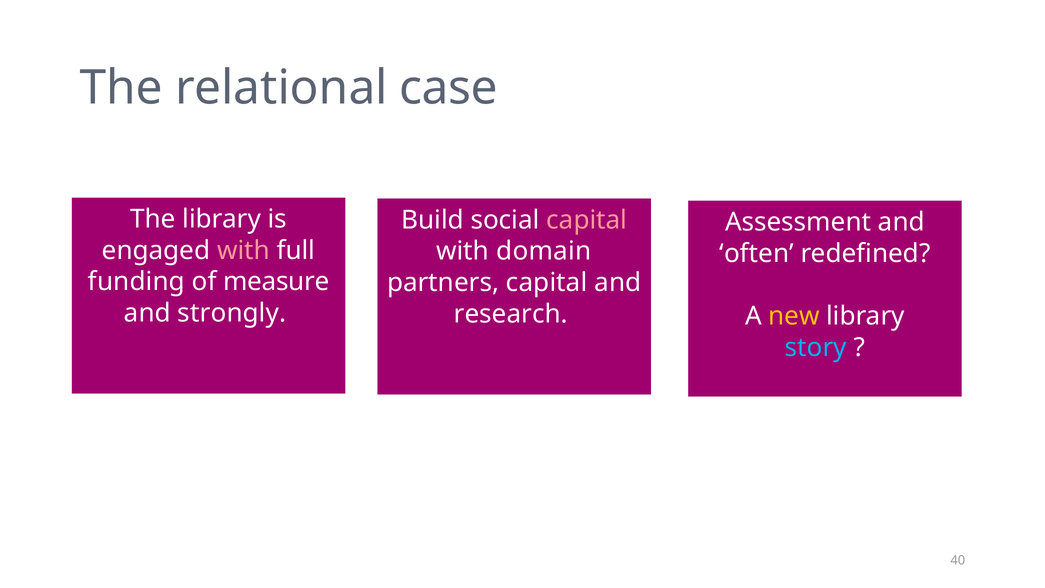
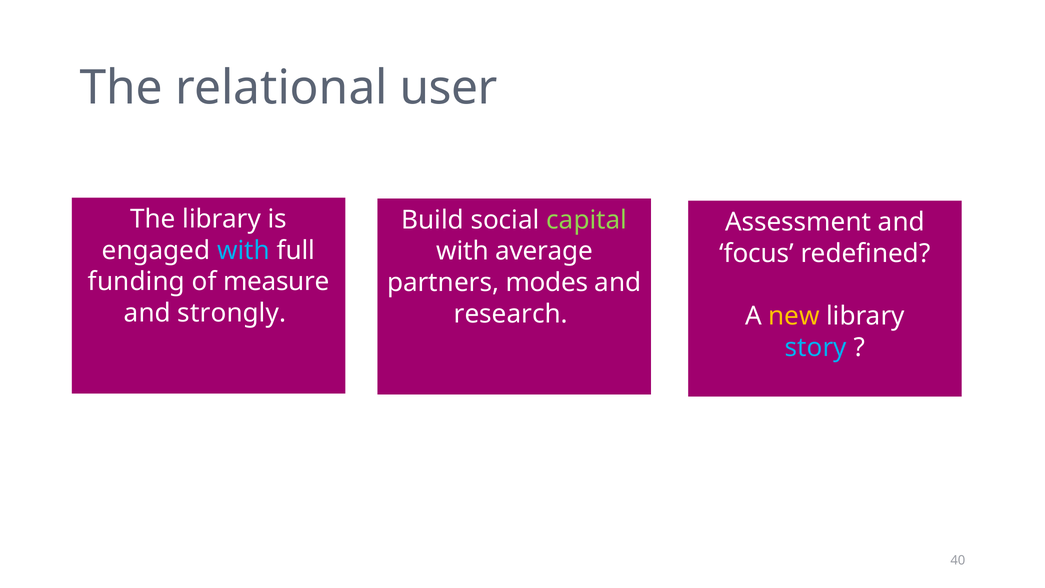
case: case -> user (448, 88)
capital colour: pink -> light green (587, 220)
with colour: pink -> light blue (244, 250)
domain: domain -> average (544, 251)
often: often -> focus (757, 253)
partners capital: capital -> modes (547, 283)
